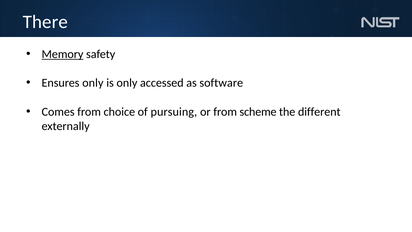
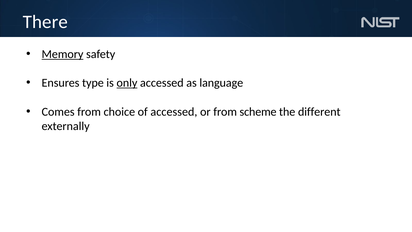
Ensures only: only -> type (93, 83)
only underline: none -> present (127, 83)
software: software -> language (221, 83)
of pursuing: pursuing -> accessed (174, 112)
